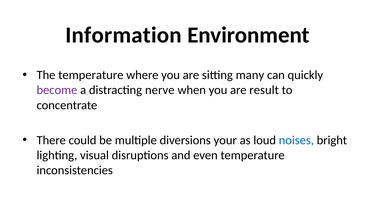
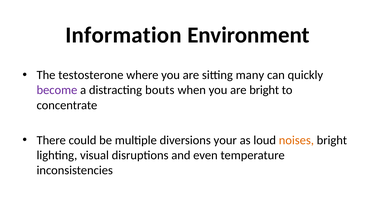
The temperature: temperature -> testosterone (91, 75)
nerve: nerve -> bouts (160, 90)
are result: result -> bright (264, 90)
noises colour: blue -> orange (296, 140)
